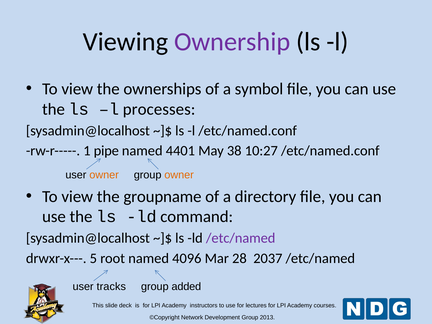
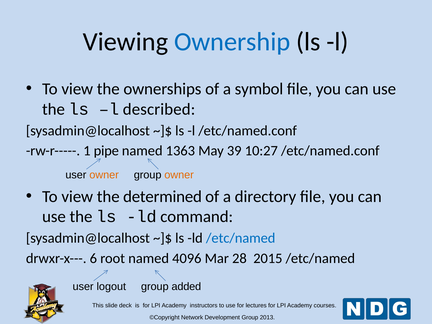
Ownership colour: purple -> blue (232, 42)
processes: processes -> described (159, 109)
4401: 4401 -> 1363 (180, 151)
38: 38 -> 39 (234, 151)
groupname: groupname -> determined (162, 197)
/etc/named colour: purple -> blue (241, 238)
5: 5 -> 6 (93, 258)
2037: 2037 -> 2015 (268, 258)
tracks: tracks -> logout (111, 287)
